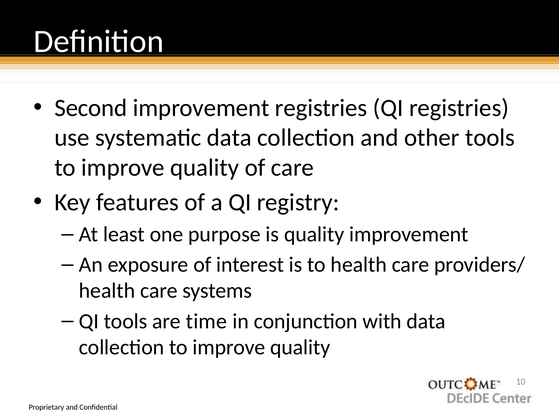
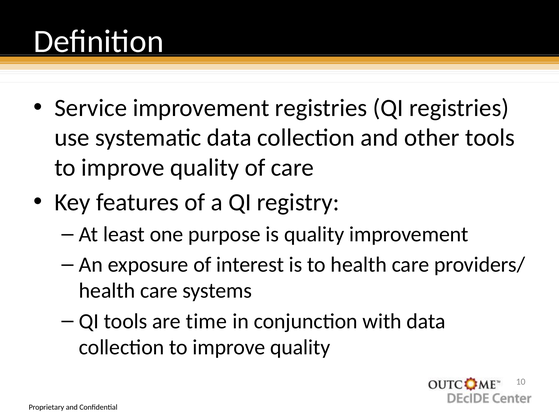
Second: Second -> Service (91, 108)
